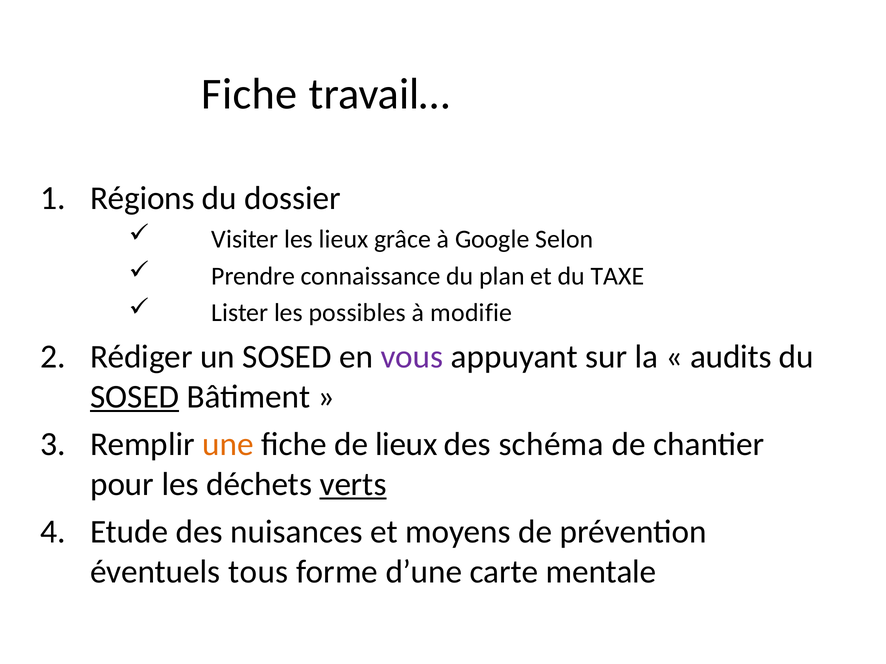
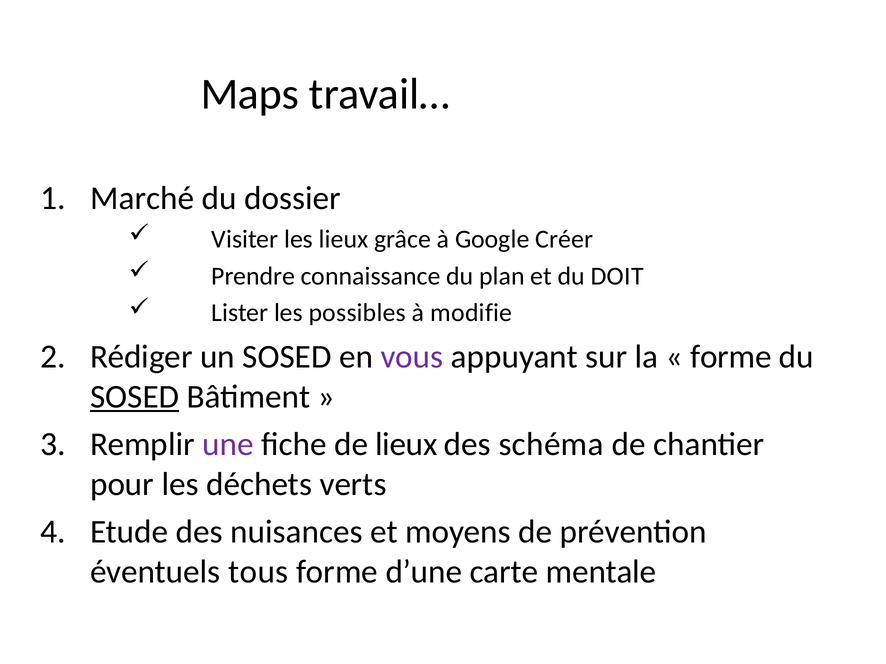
Fiche: Fiche -> Maps (250, 94)
Régions: Régions -> Marché (142, 198)
Selon: Selon -> Créer (564, 239)
TAXE: TAXE -> DOIT (617, 276)
audits: audits -> forme (731, 357)
une colour: orange -> purple (228, 445)
verts underline: present -> none (353, 485)
